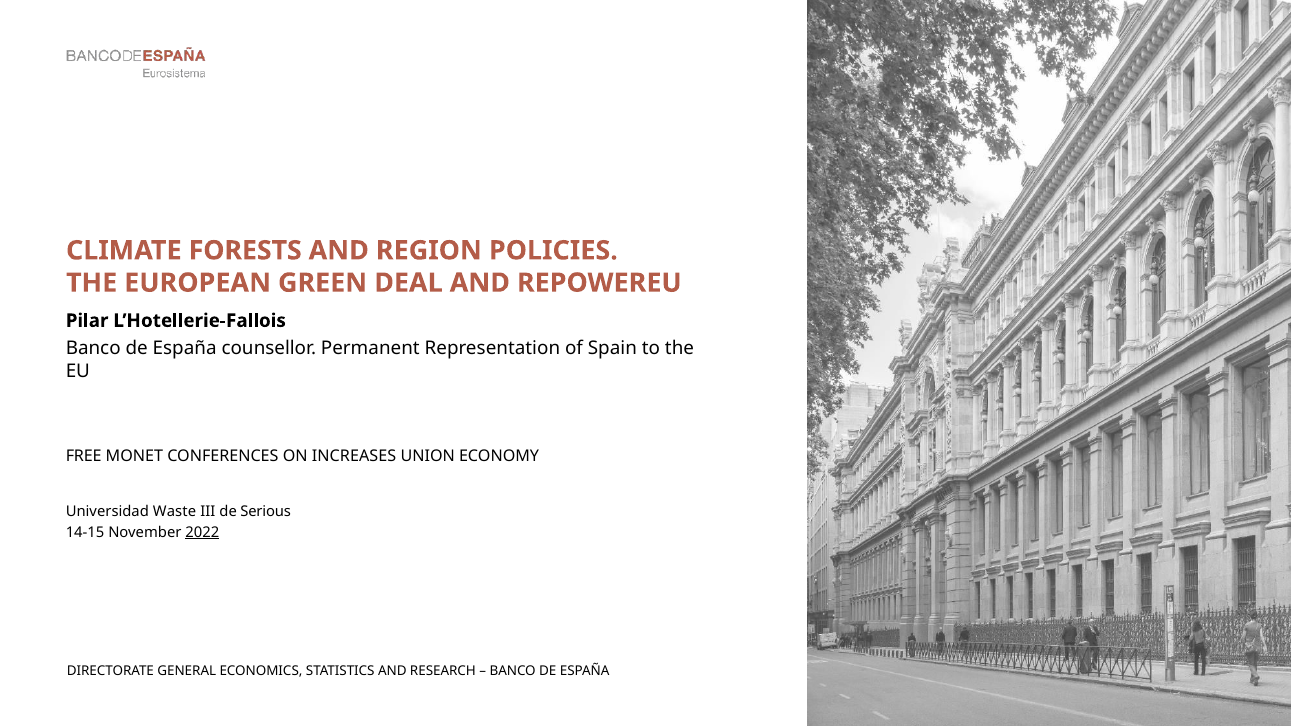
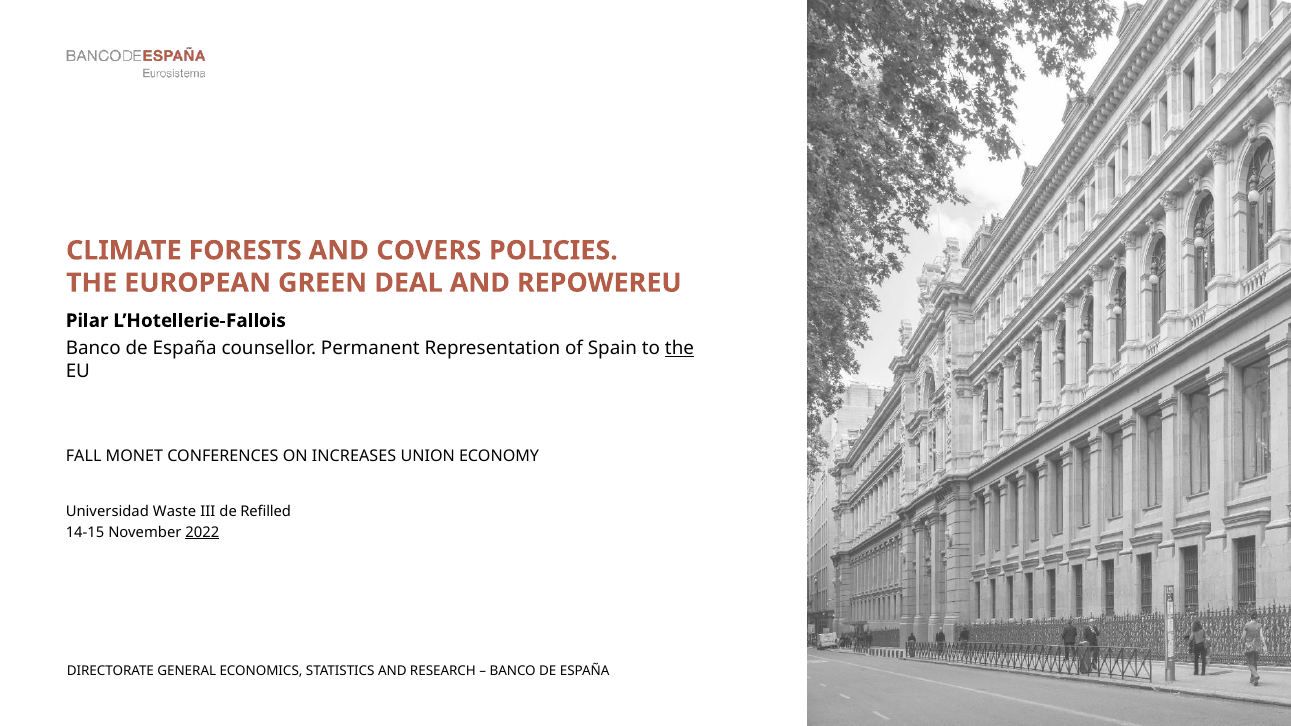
REGION: REGION -> COVERS (429, 251)
the underline: none -> present (679, 348)
FREE: FREE -> FALL (84, 456)
Serious: Serious -> Refilled (266, 512)
